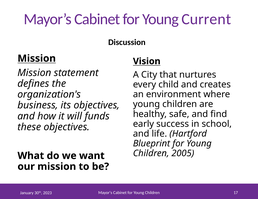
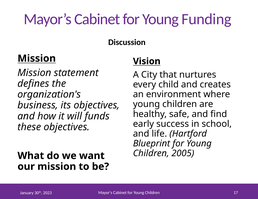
Current: Current -> Funding (206, 19)
